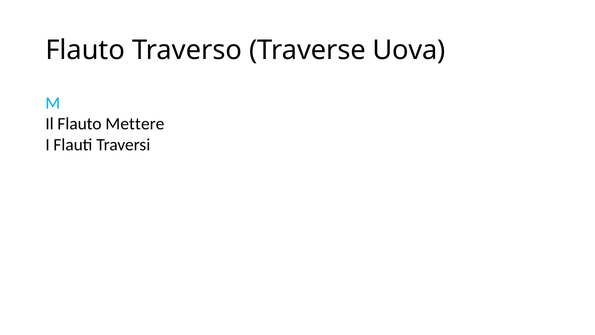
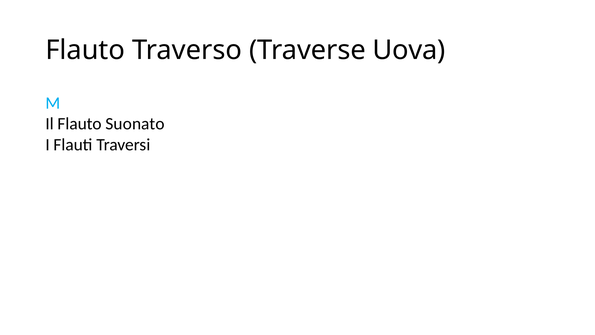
Mettere: Mettere -> Suonato (135, 124)
